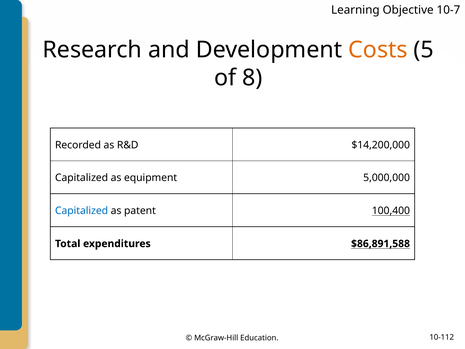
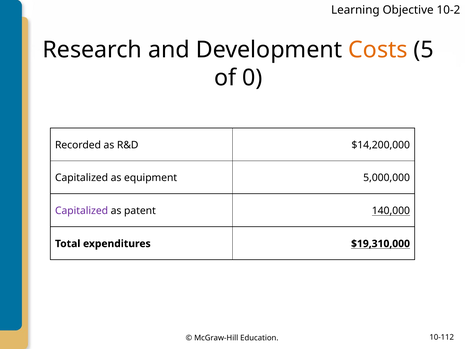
10-7: 10-7 -> 10-2 (448, 10)
8: 8 -> 0 (252, 78)
Capitalized colour: blue -> purple (82, 211)
100,400: 100,400 -> 140,000 (391, 211)
$86,891,588: $86,891,588 -> $19,310,000 (381, 244)
